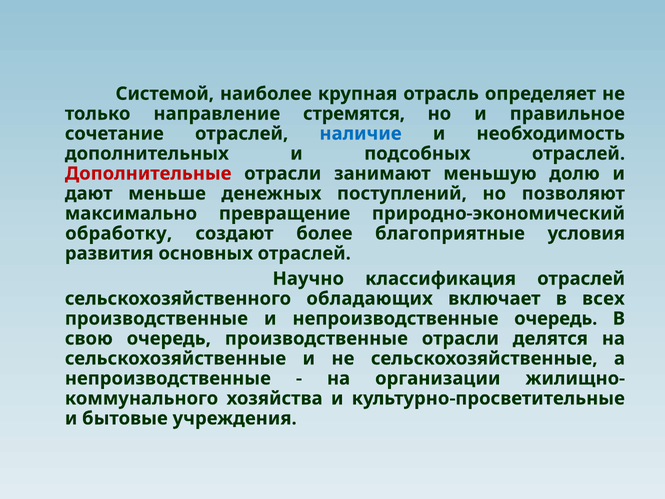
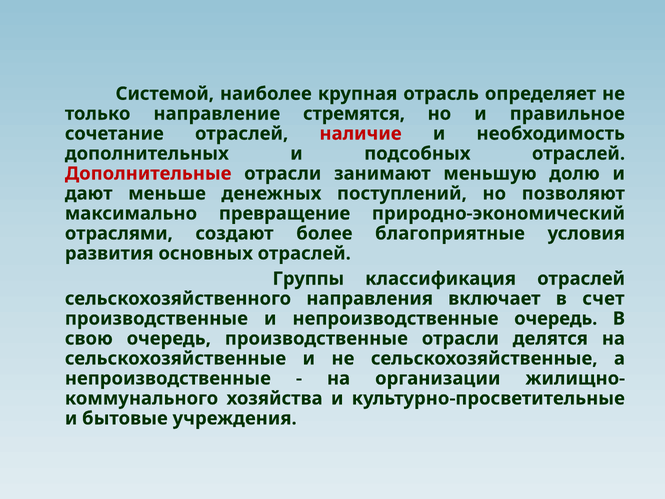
наличие colour: blue -> red (361, 134)
обработку: обработку -> отраслями (119, 233)
Научно: Научно -> Группы (308, 279)
обладающих: обладающих -> направления (370, 298)
всех: всех -> счет (603, 298)
